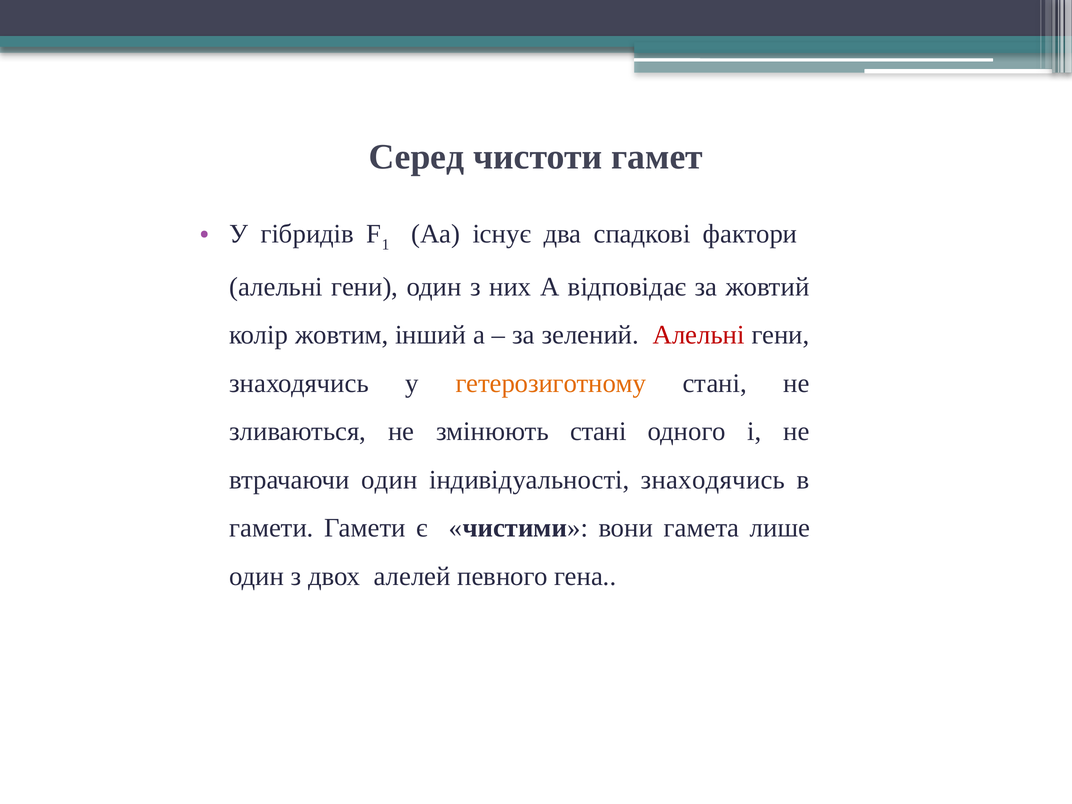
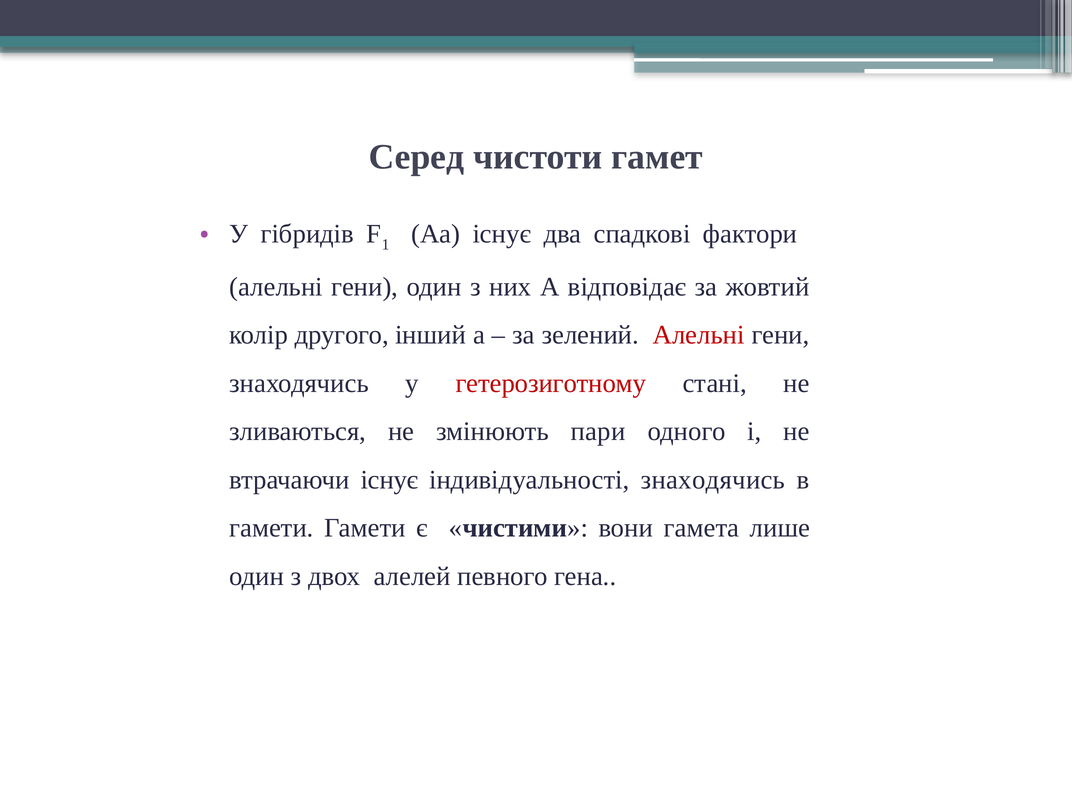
жовтим: жовтим -> другого (342, 335)
гетерозиготному colour: orange -> red (551, 383)
змінюють стані: стані -> пари (598, 432)
втрачаючи один: один -> існує (390, 480)
